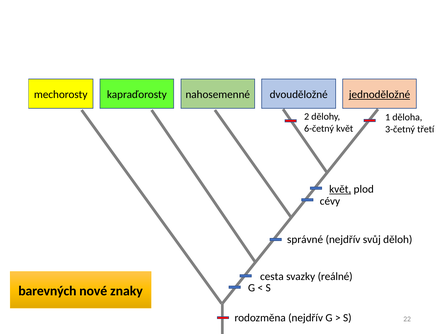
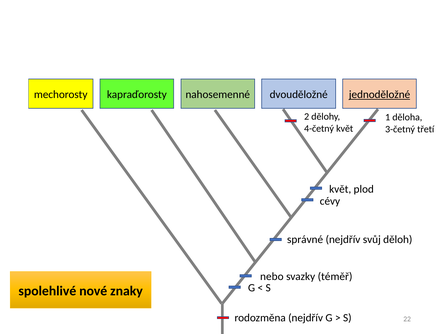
6-četný: 6-četný -> 4-četný (319, 129)
květ underline: present -> none (340, 189)
cesta: cesta -> nebo (272, 277)
reálné: reálné -> téměř (335, 277)
barevných: barevných -> spolehlivé (47, 291)
